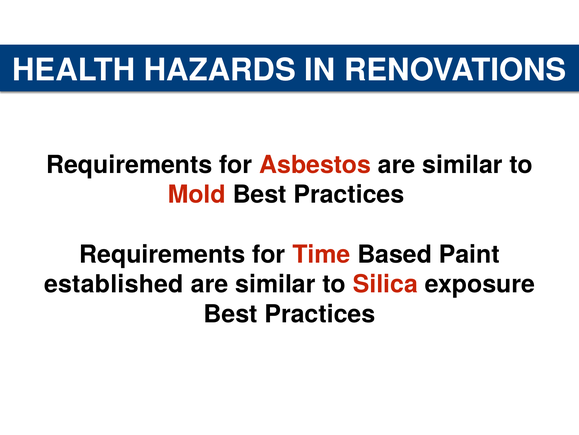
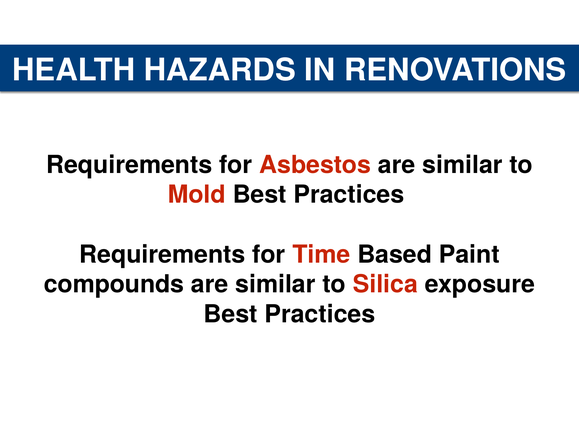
established: established -> compounds (114, 284)
